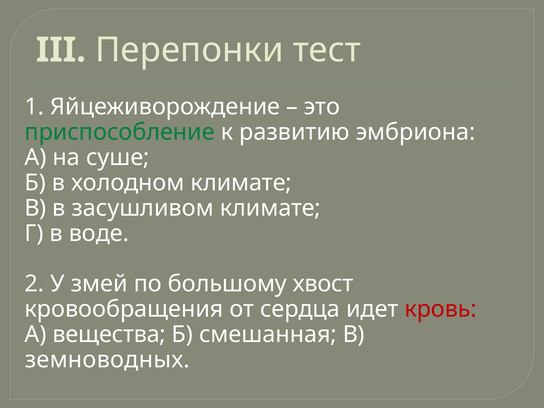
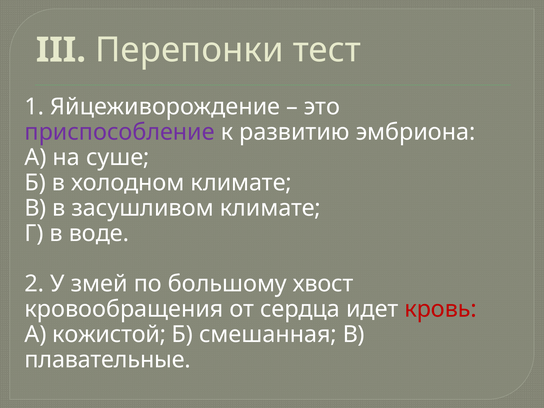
приспособление colour: green -> purple (120, 132)
вещества: вещества -> кожистой (109, 335)
земноводных: земноводных -> плавательные (108, 360)
